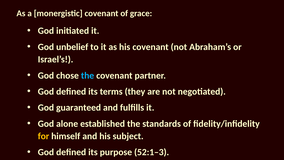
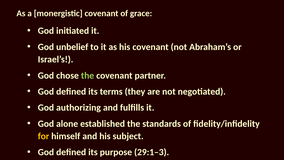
the colour: light blue -> light green (88, 75)
guaranteed: guaranteed -> authorizing (79, 107)
52:1–3: 52:1–3 -> 29:1–3 (152, 152)
